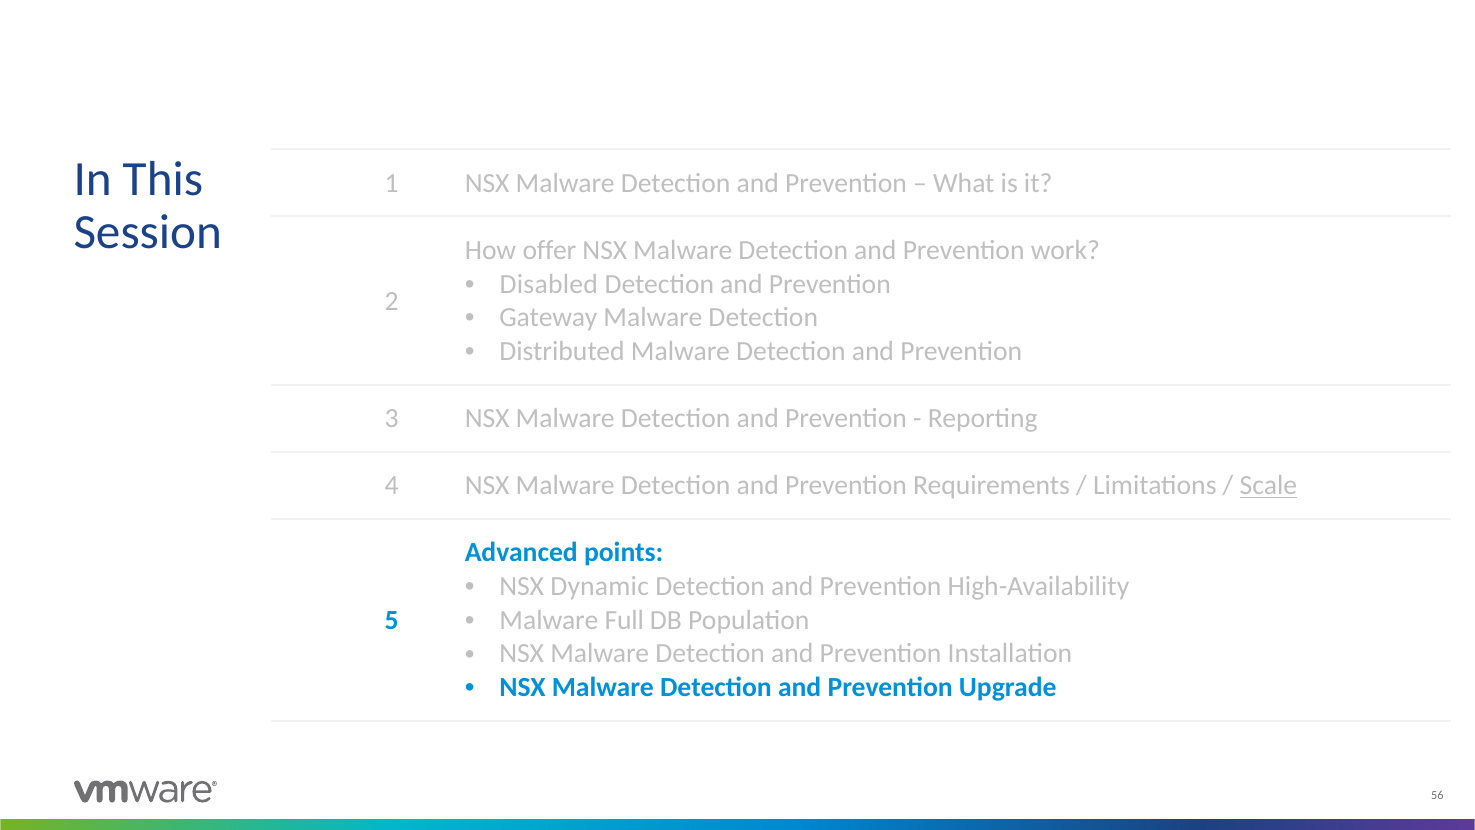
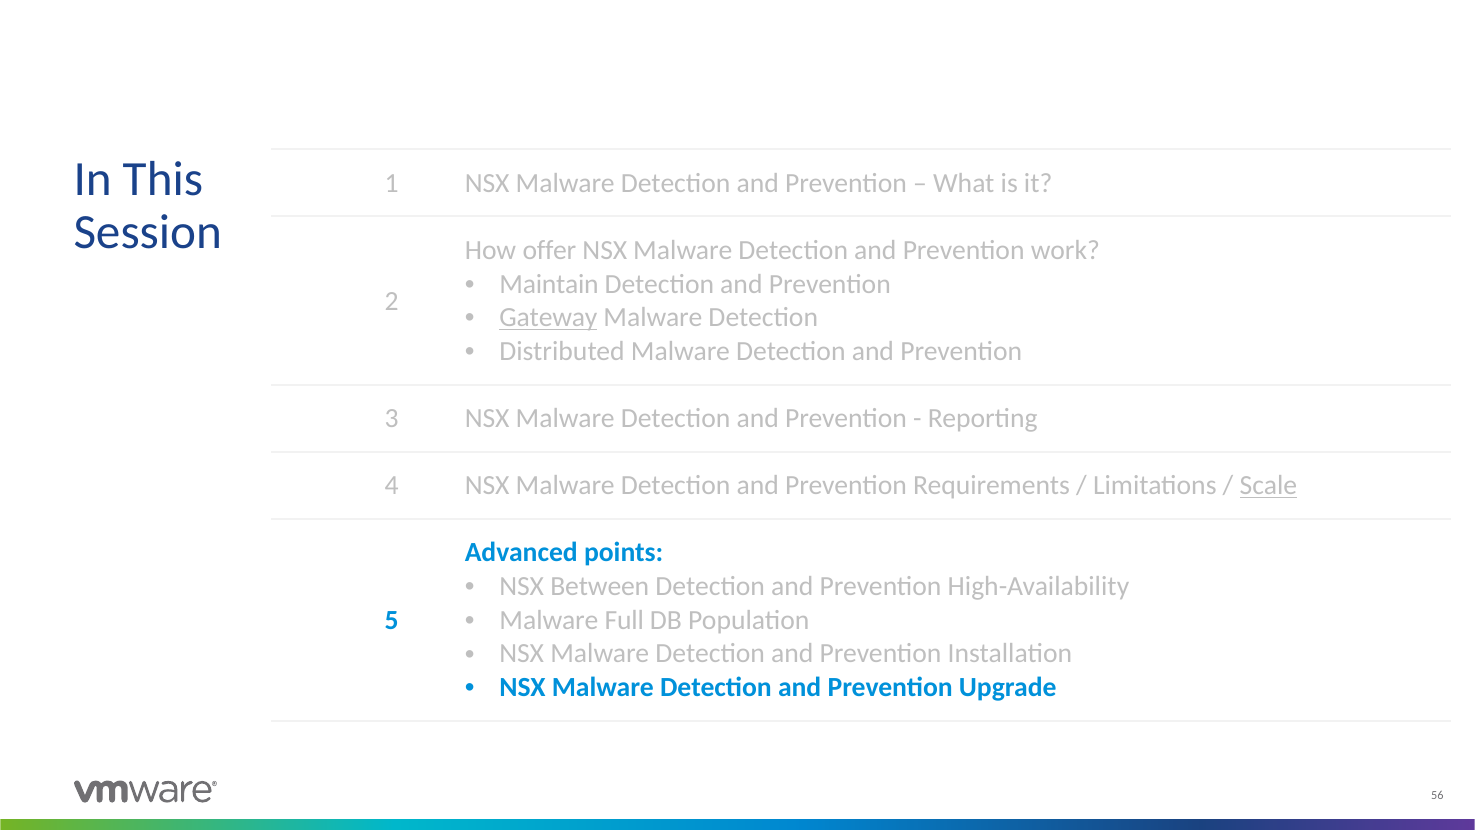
Disabled: Disabled -> Maintain (549, 284)
Gateway underline: none -> present (548, 318)
Dynamic: Dynamic -> Between (600, 586)
